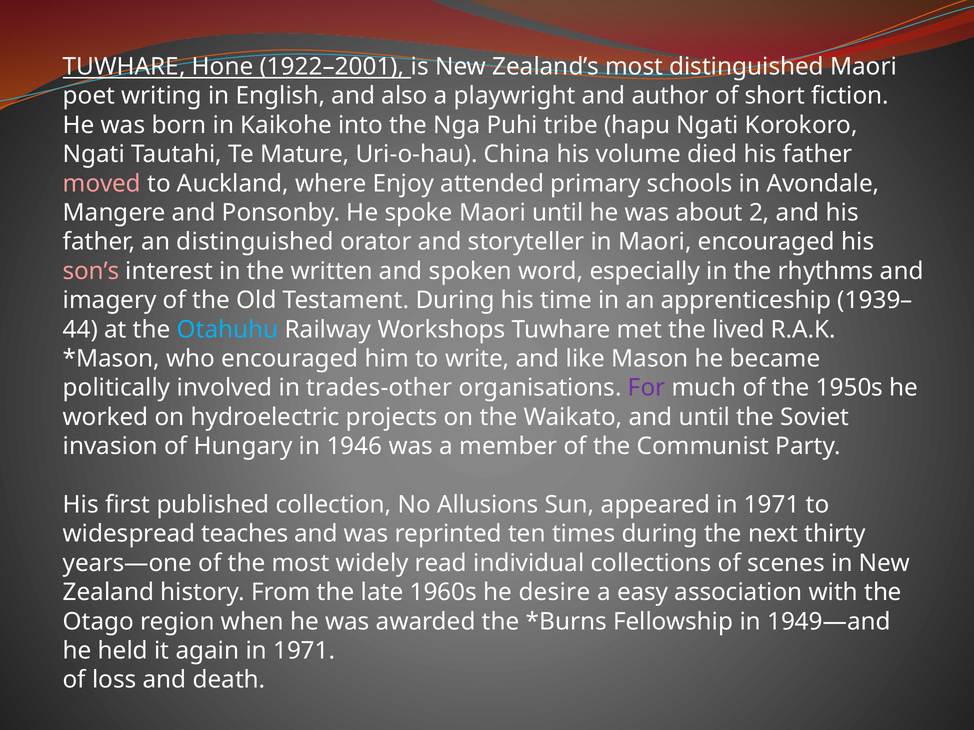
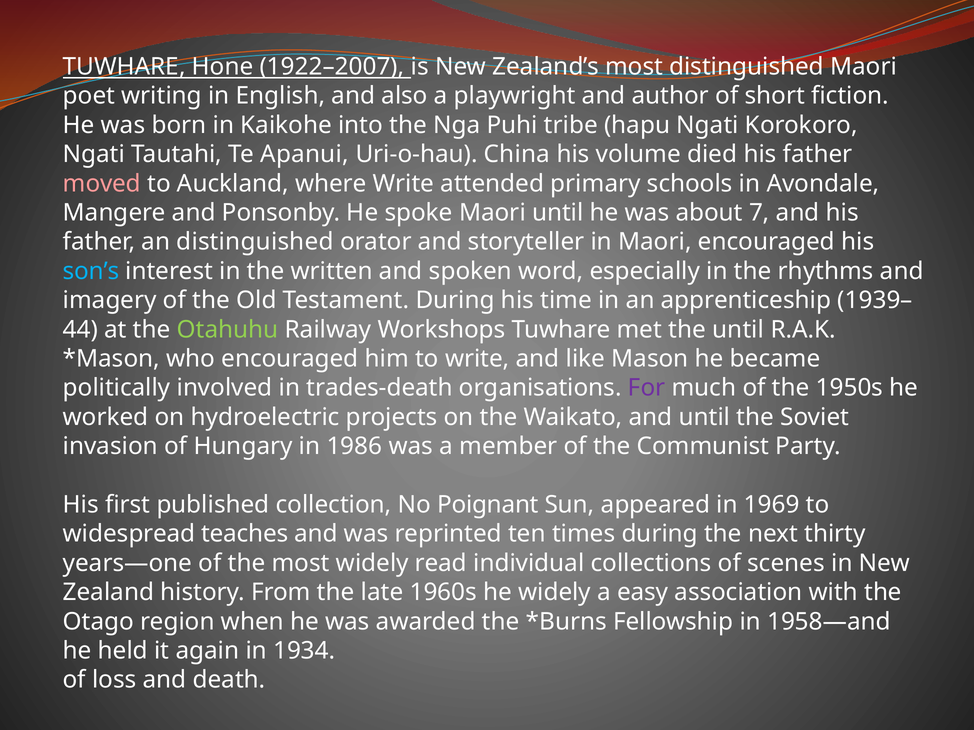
1922–2001: 1922–2001 -> 1922–2007 (332, 67)
Mature: Mature -> Apanui (305, 154)
where Enjoy: Enjoy -> Write (403, 184)
2: 2 -> 7 (759, 213)
son’s colour: pink -> light blue (91, 271)
Otahuhu colour: light blue -> light green (228, 330)
the lived: lived -> until (738, 330)
trades-other: trades-other -> trades-death (379, 388)
1946: 1946 -> 1986 (354, 447)
Allusions: Allusions -> Poignant (488, 505)
appeared in 1971: 1971 -> 1969 (772, 505)
he desire: desire -> widely (555, 593)
1949—and: 1949—and -> 1958—and (829, 622)
again in 1971: 1971 -> 1934 (304, 651)
